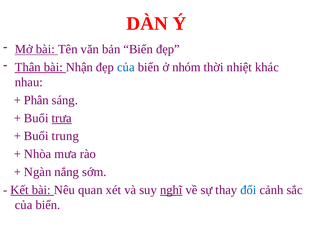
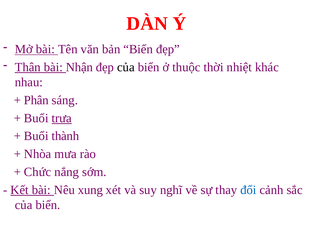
của colour: blue -> black (126, 67)
nhóm: nhóm -> thuộc (186, 67)
trung: trung -> thành (65, 136)
Ngàn: Ngàn -> Chức (38, 172)
quan: quan -> xung (90, 190)
nghĩ underline: present -> none (171, 190)
